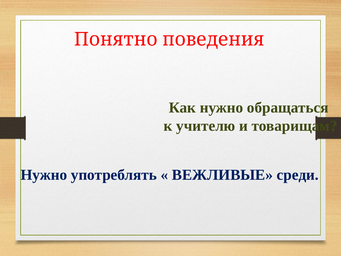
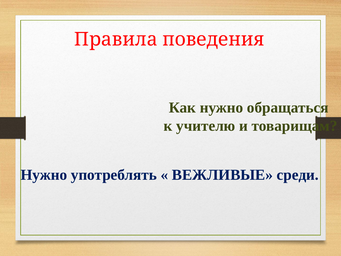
Понятно: Понятно -> Правила (116, 39)
